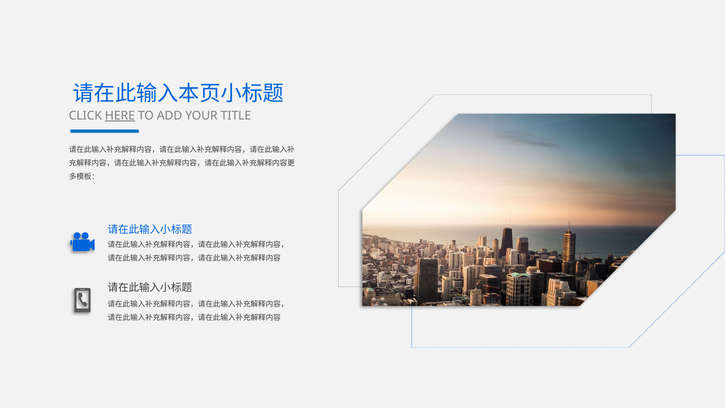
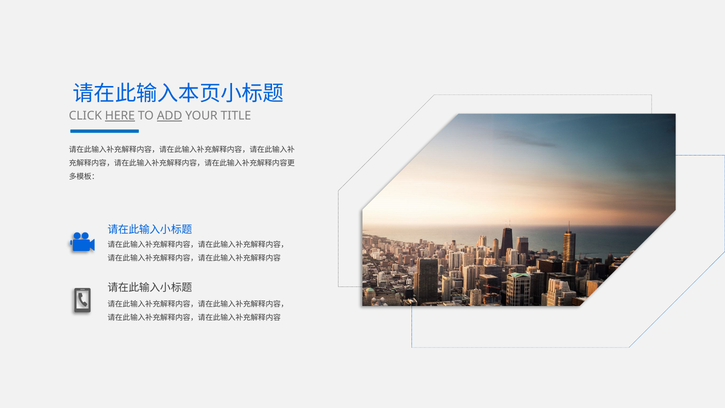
ADD underline: none -> present (170, 116)
